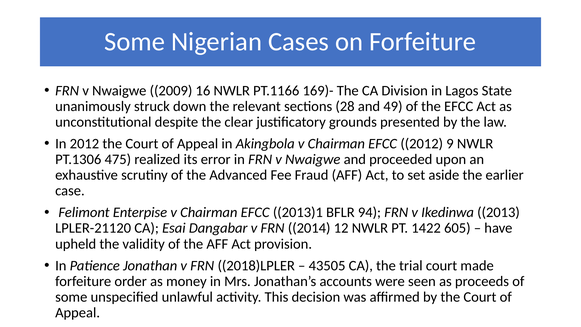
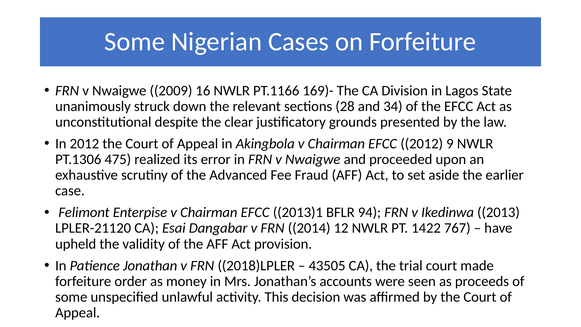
49: 49 -> 34 (393, 106)
605: 605 -> 767 (457, 228)
